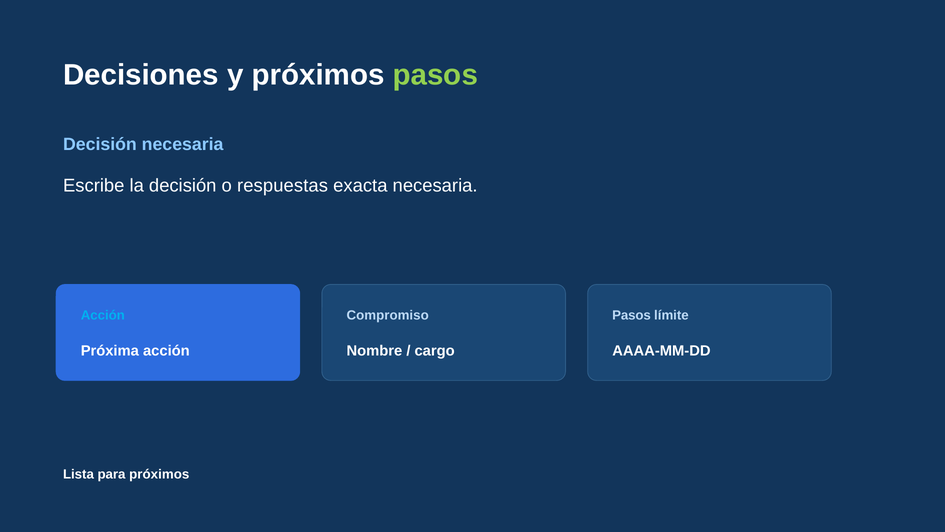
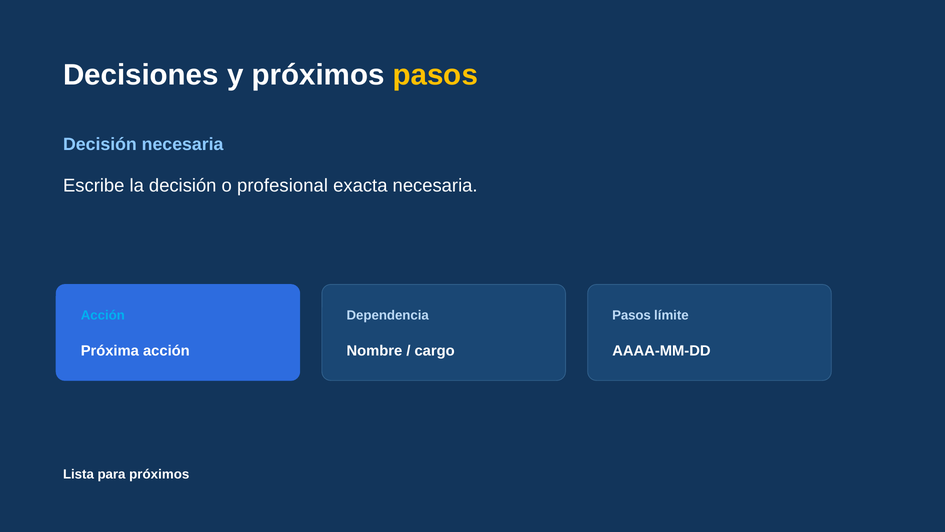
pasos colour: light green -> yellow (435, 75)
respuestas: respuestas -> profesional (283, 186)
Compromiso: Compromiso -> Dependencia (388, 315)
